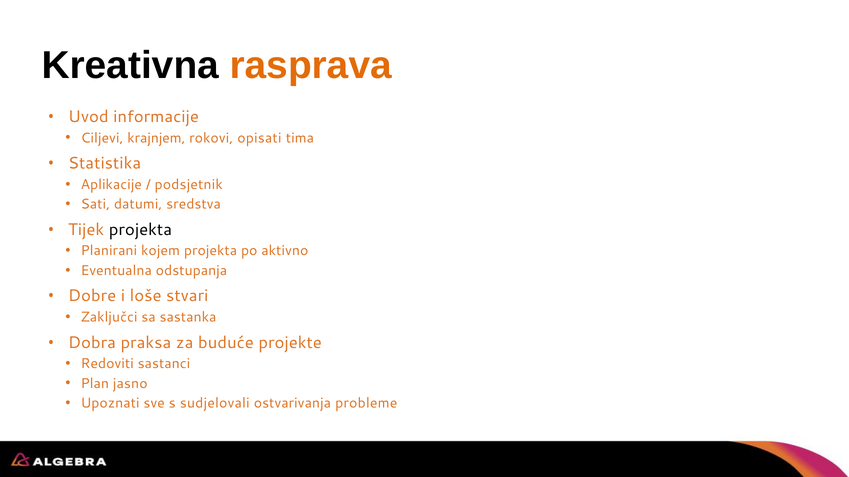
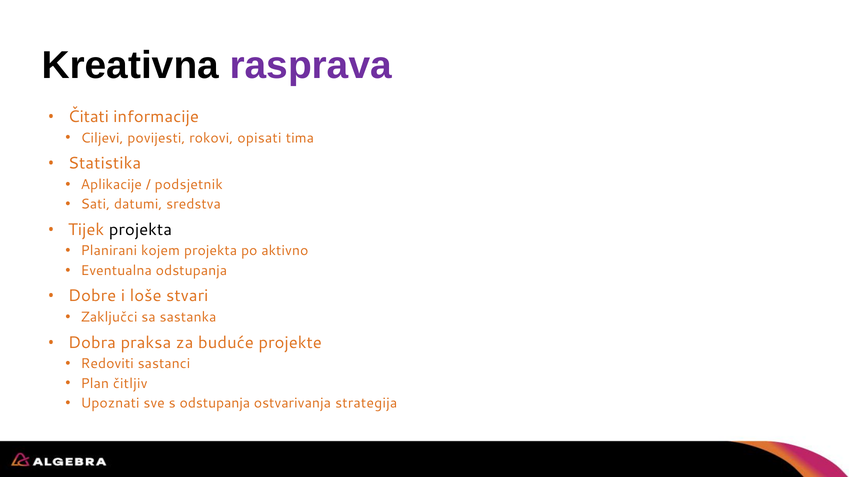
rasprava colour: orange -> purple (311, 66)
Uvod: Uvod -> Čitati (88, 117)
krajnjem: krajnjem -> povijesti (156, 138)
jasno: jasno -> čitljiv (130, 384)
s sudjelovali: sudjelovali -> odstupanja (215, 403)
probleme: probleme -> strategija (366, 403)
